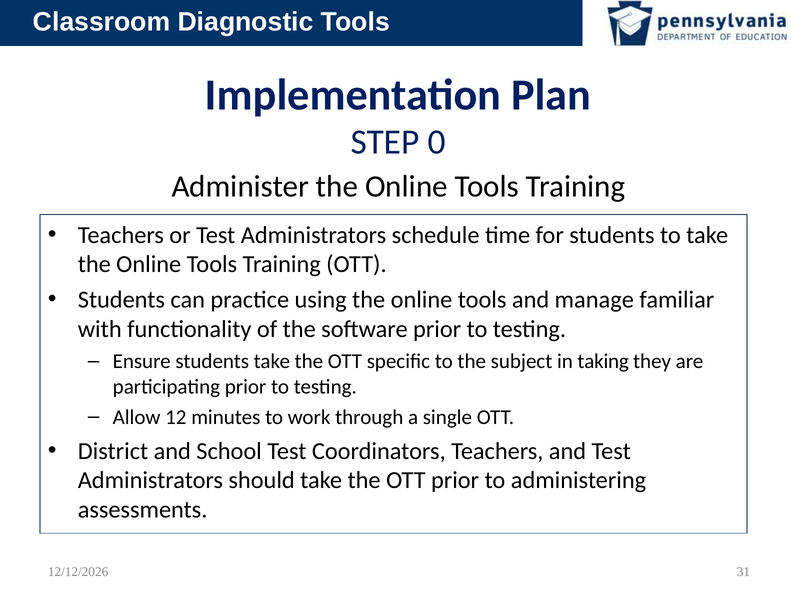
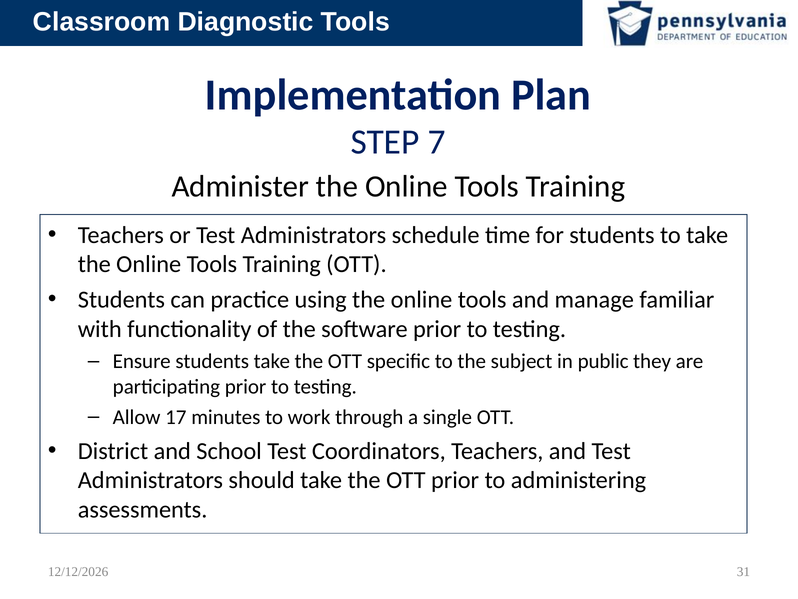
0: 0 -> 7 (437, 142)
taking: taking -> public (603, 361)
12: 12 -> 17 (176, 417)
